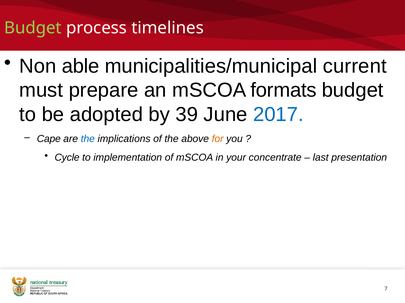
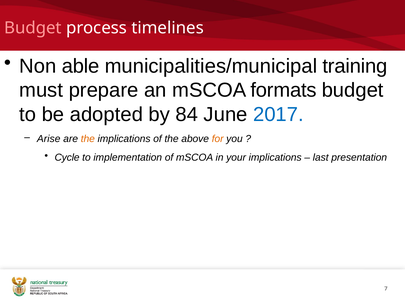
Budget colour: light green -> pink (33, 28)
current: current -> training (355, 66)
39: 39 -> 84 (187, 115)
Cape: Cape -> Arise (49, 139)
the colour: blue -> orange (88, 139)
your concentrate: concentrate -> implications (275, 158)
